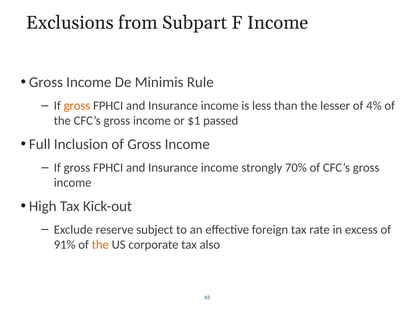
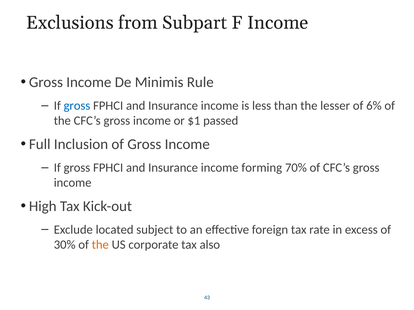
gross colour: orange -> blue (77, 106)
4%: 4% -> 6% (374, 106)
strongly: strongly -> forming (262, 168)
reserve: reserve -> located (115, 230)
91%: 91% -> 30% (65, 245)
